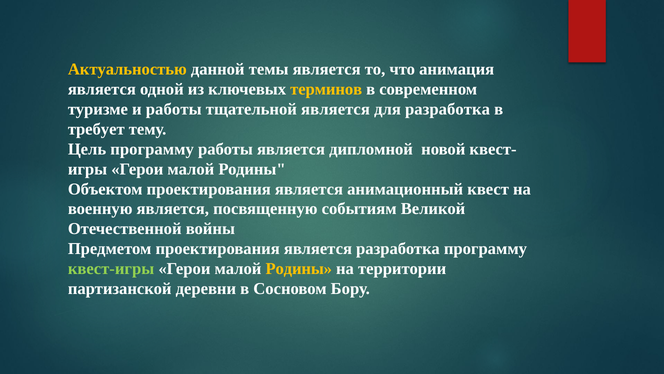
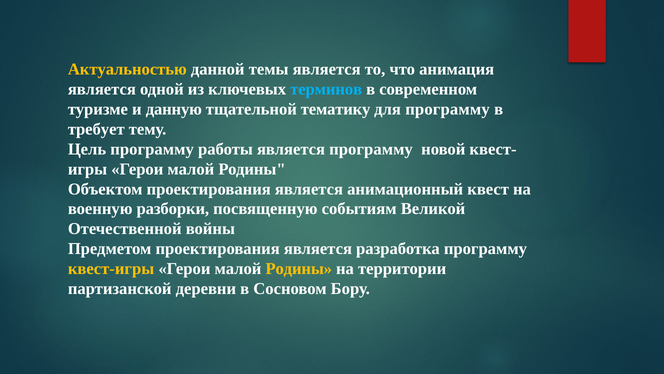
терминов colour: yellow -> light blue (326, 89)
и работы: работы -> данную (174, 109)
тщательной является: является -> тематику (336, 109)
для разработка: разработка -> программу (447, 109)
является дипломной: дипломной -> программу (371, 149)
военную является: является -> разборки (173, 209)
квест-игры colour: light green -> yellow (111, 268)
